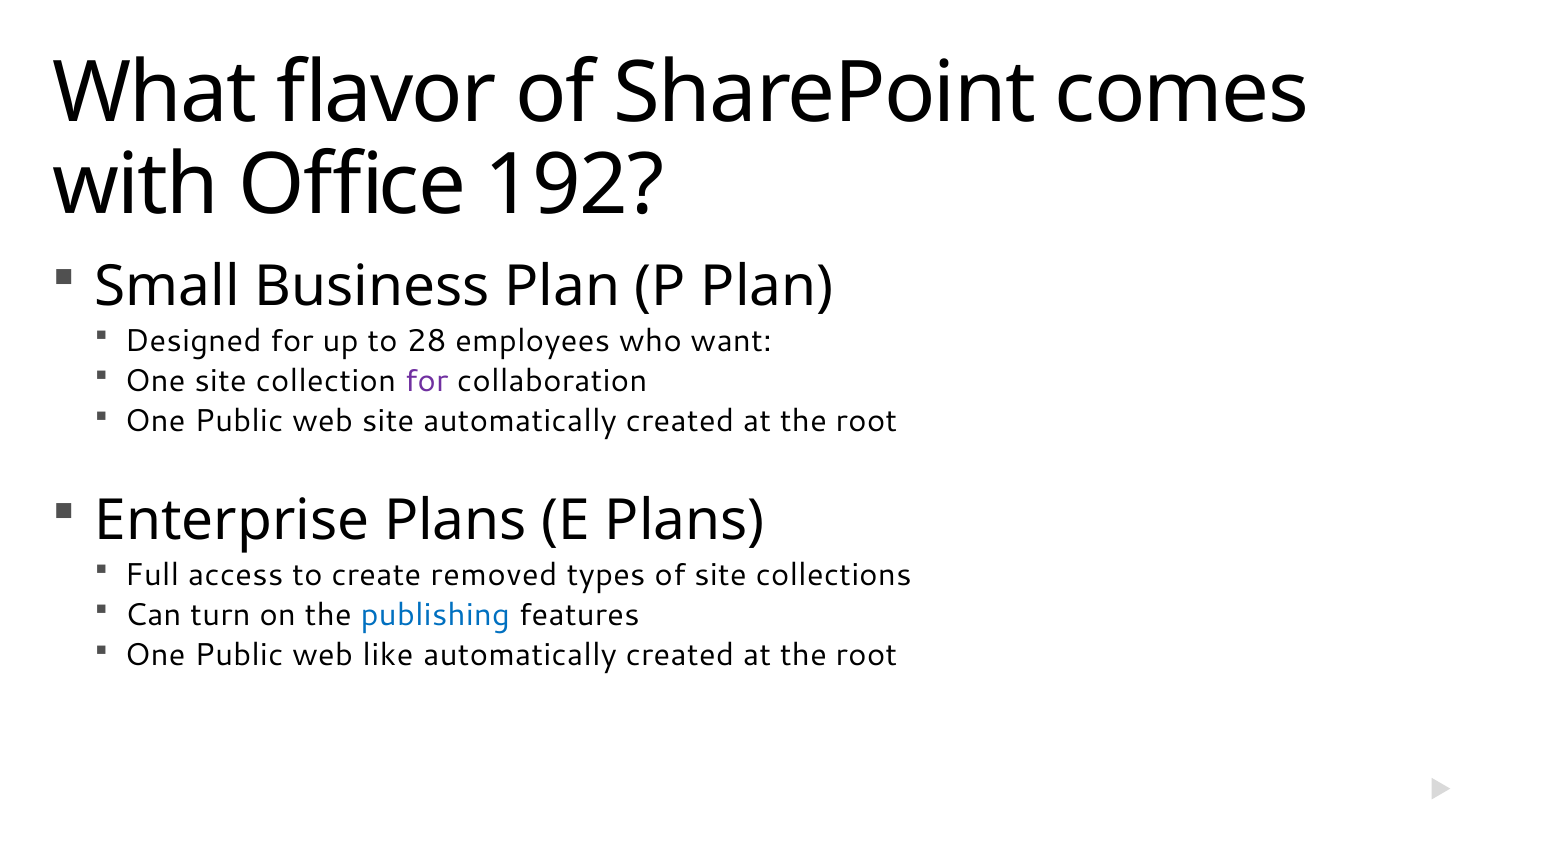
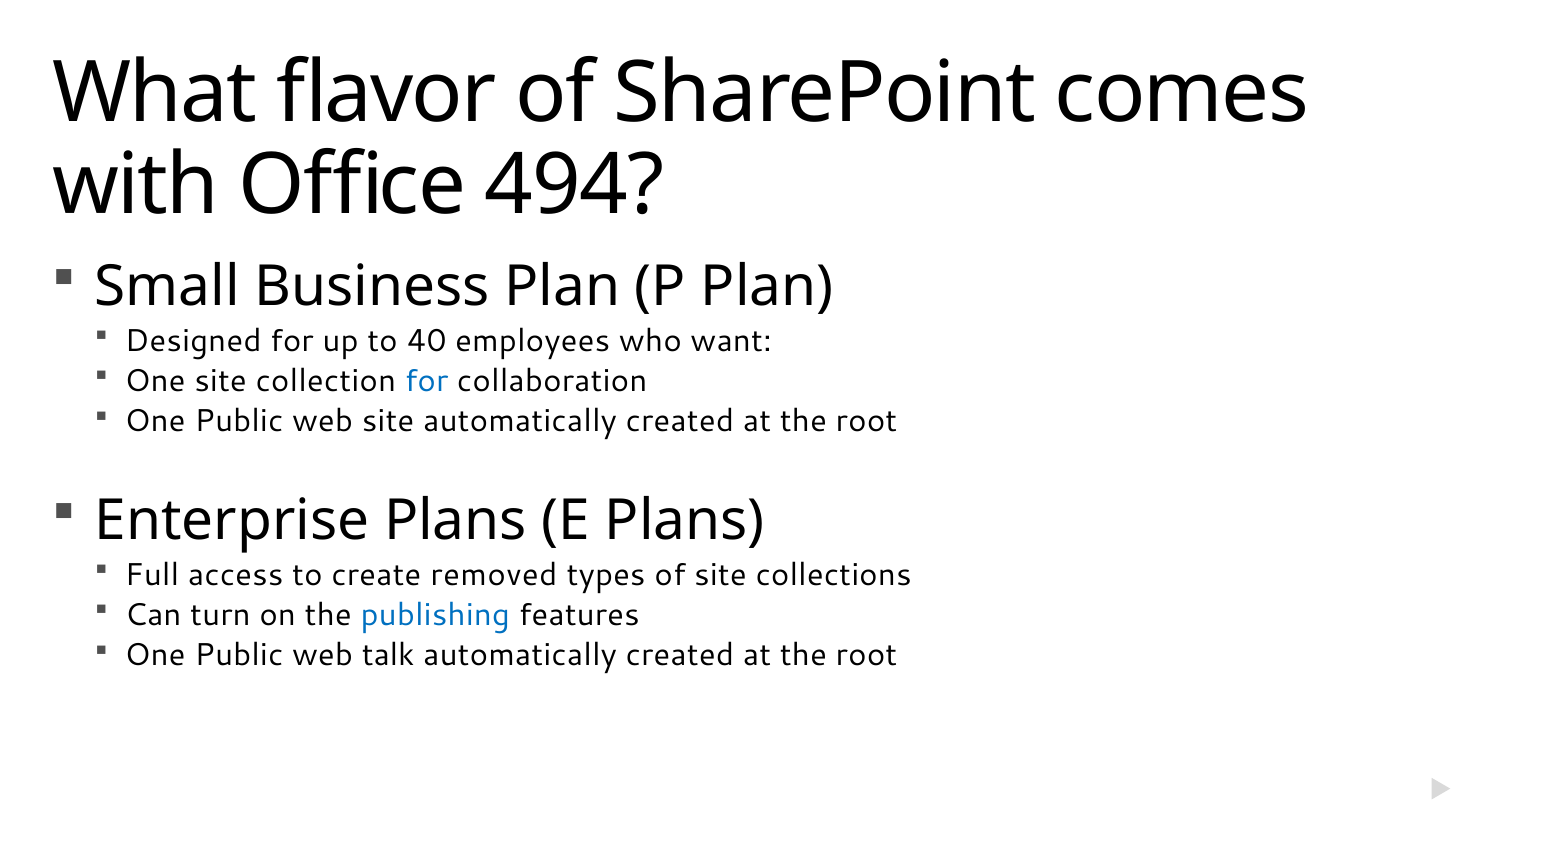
192: 192 -> 494 (574, 185)
28: 28 -> 40 (427, 341)
for colour: purple -> blue (427, 381)
like: like -> talk (388, 655)
